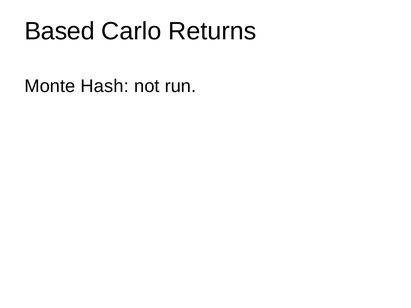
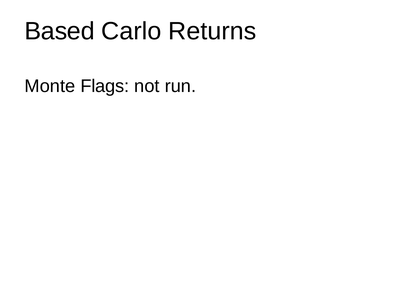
Hash: Hash -> Flags (105, 86)
